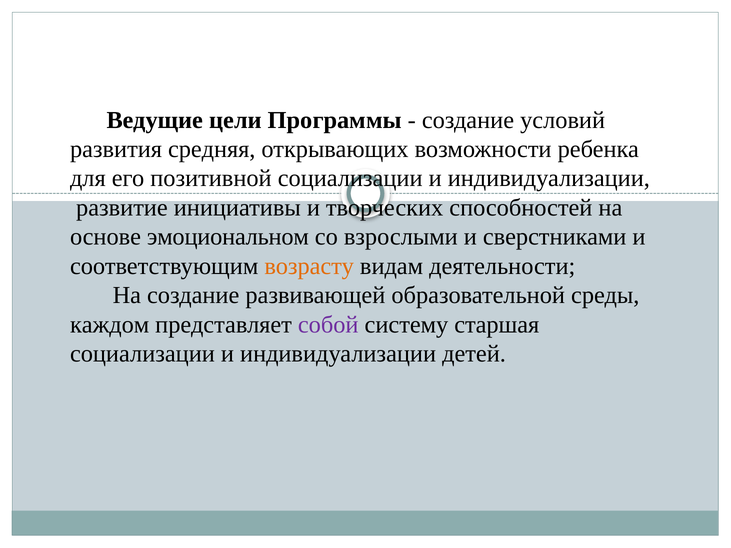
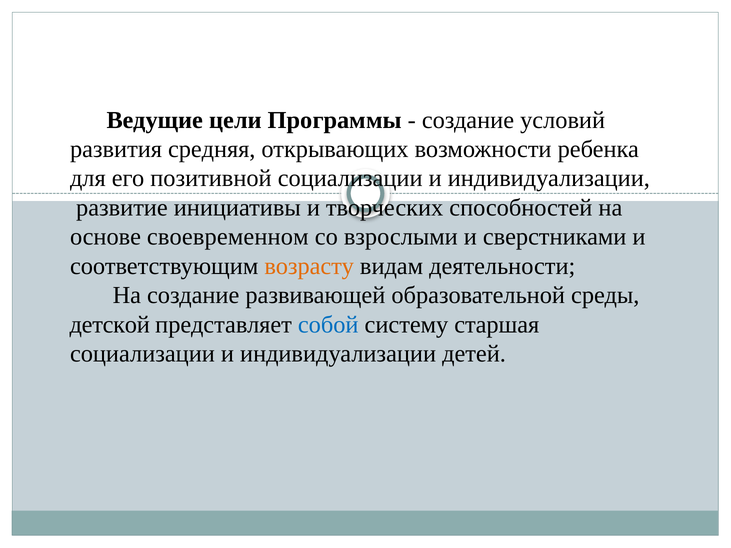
эмоциональном: эмоциональном -> своевременном (228, 237)
каждом: каждом -> детской (110, 325)
собой colour: purple -> blue (328, 325)
